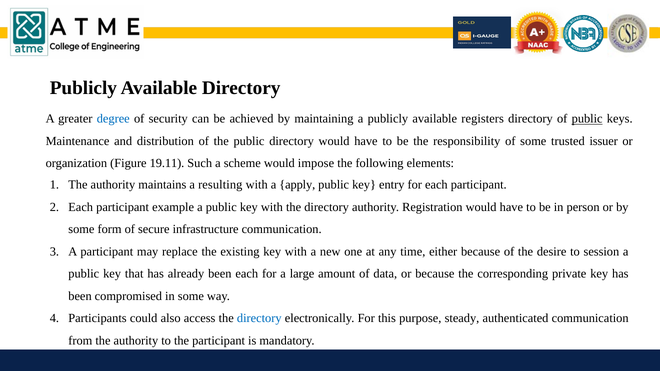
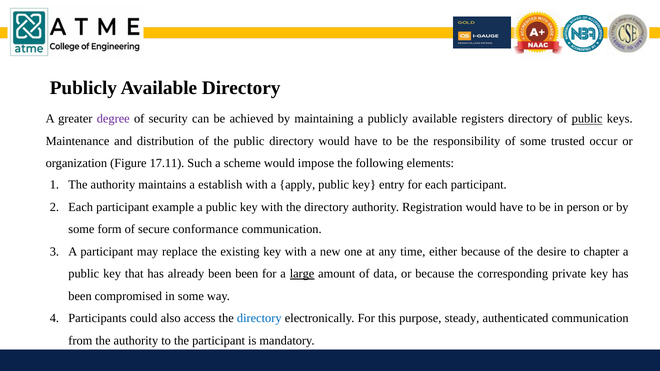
degree colour: blue -> purple (113, 119)
issuer: issuer -> occur (604, 141)
19.11: 19.11 -> 17.11 (167, 163)
resulting: resulting -> establish (220, 185)
infrastructure: infrastructure -> conformance (206, 229)
session: session -> chapter (601, 252)
been each: each -> been (247, 274)
large underline: none -> present (302, 274)
